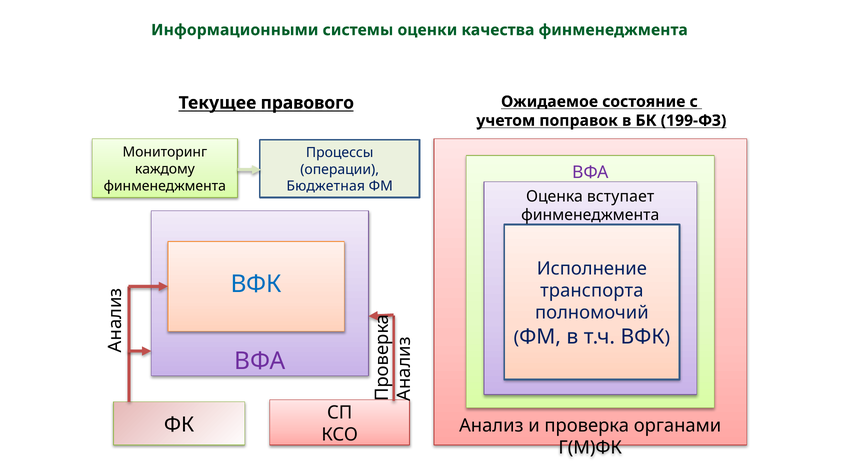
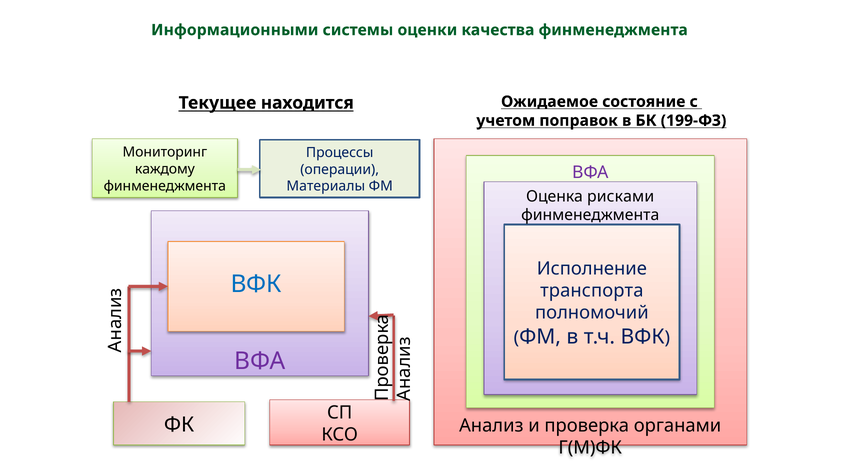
правового: правового -> находится (307, 103)
Бюджетная: Бюджетная -> Материалы (326, 186)
вступает: вступает -> рисками (621, 196)
